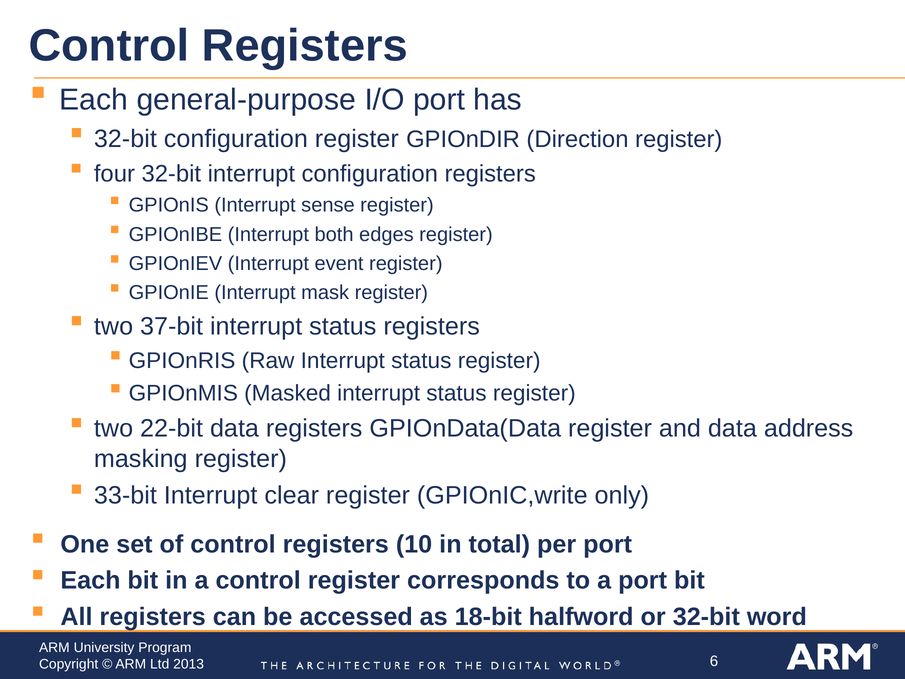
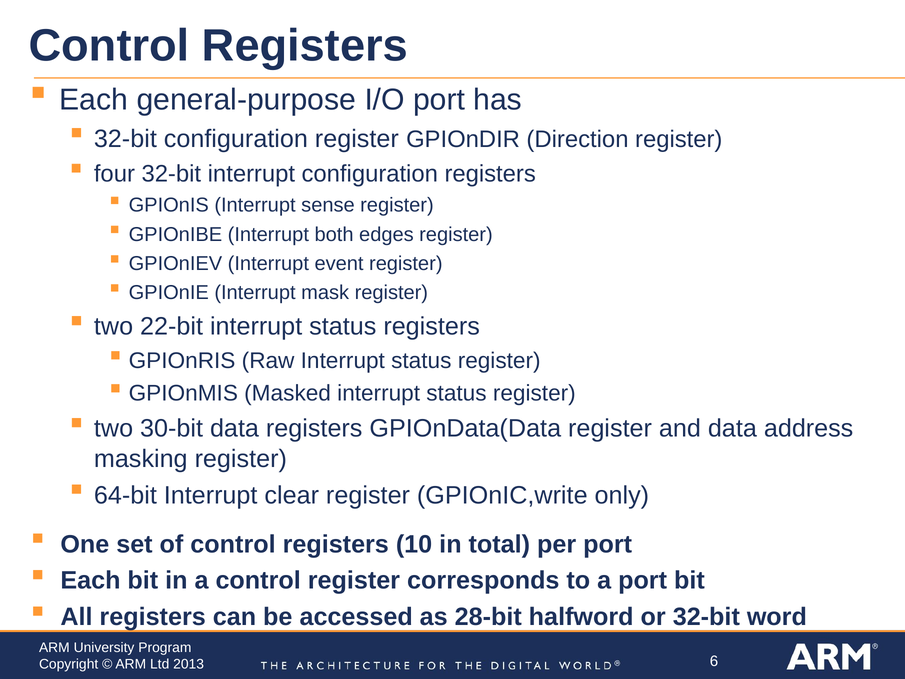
37-bit: 37-bit -> 22-bit (172, 326)
22-bit: 22-bit -> 30-bit (172, 428)
33-bit: 33-bit -> 64-bit (125, 495)
18-bit: 18-bit -> 28-bit (488, 617)
